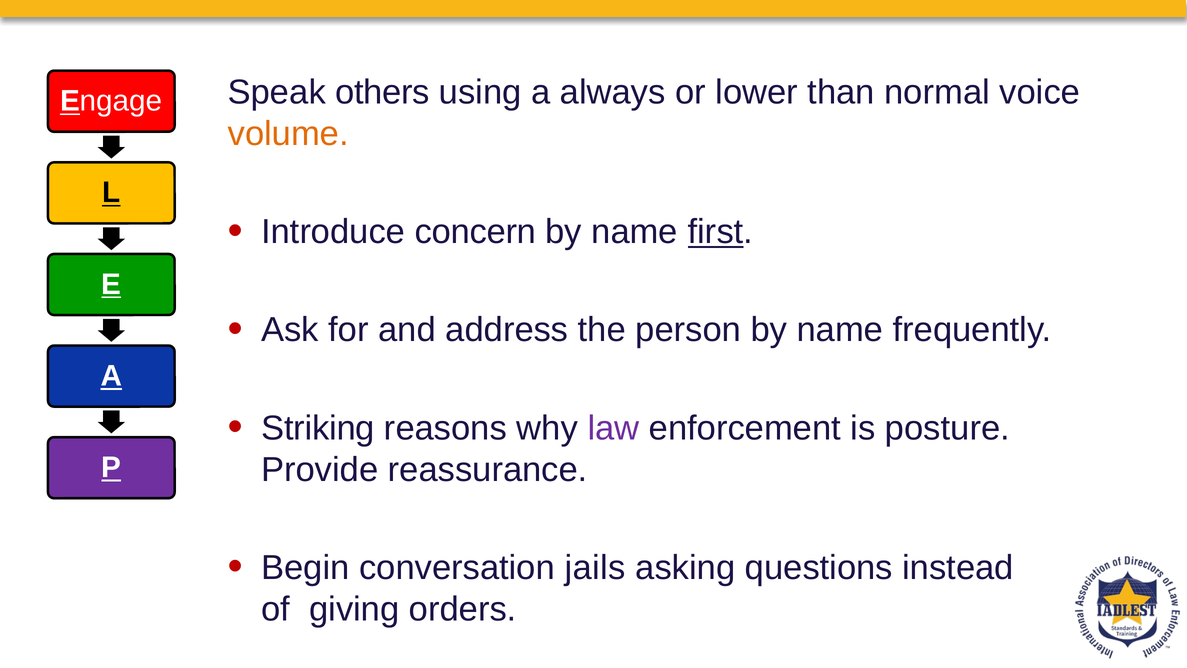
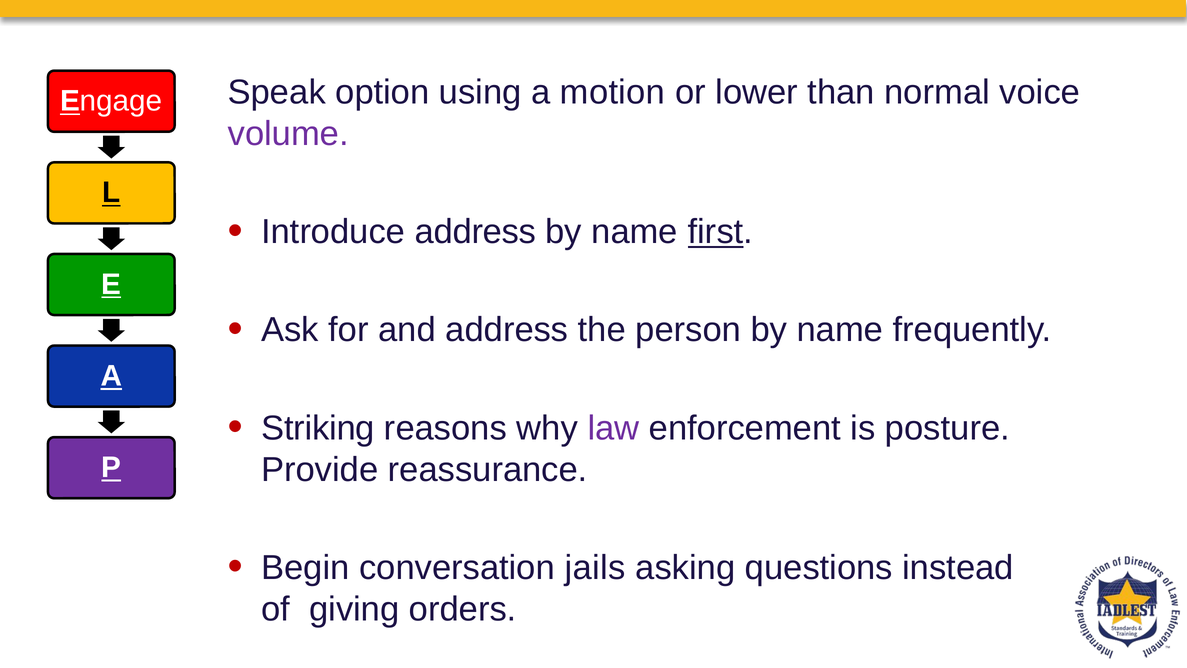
others: others -> option (382, 92)
always: always -> motion (613, 92)
volume colour: orange -> purple (288, 134)
Introduce concern: concern -> address (475, 232)
